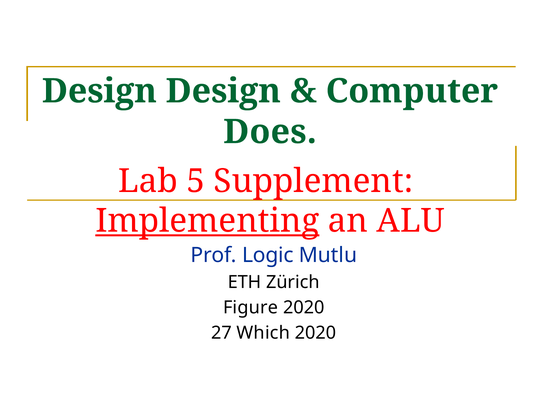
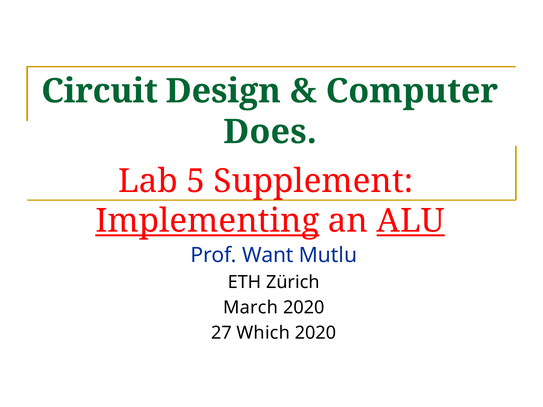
Design: Design -> Circuit (100, 91)
ALU underline: none -> present (411, 221)
Logic: Logic -> Want (268, 255)
Figure: Figure -> March (251, 308)
